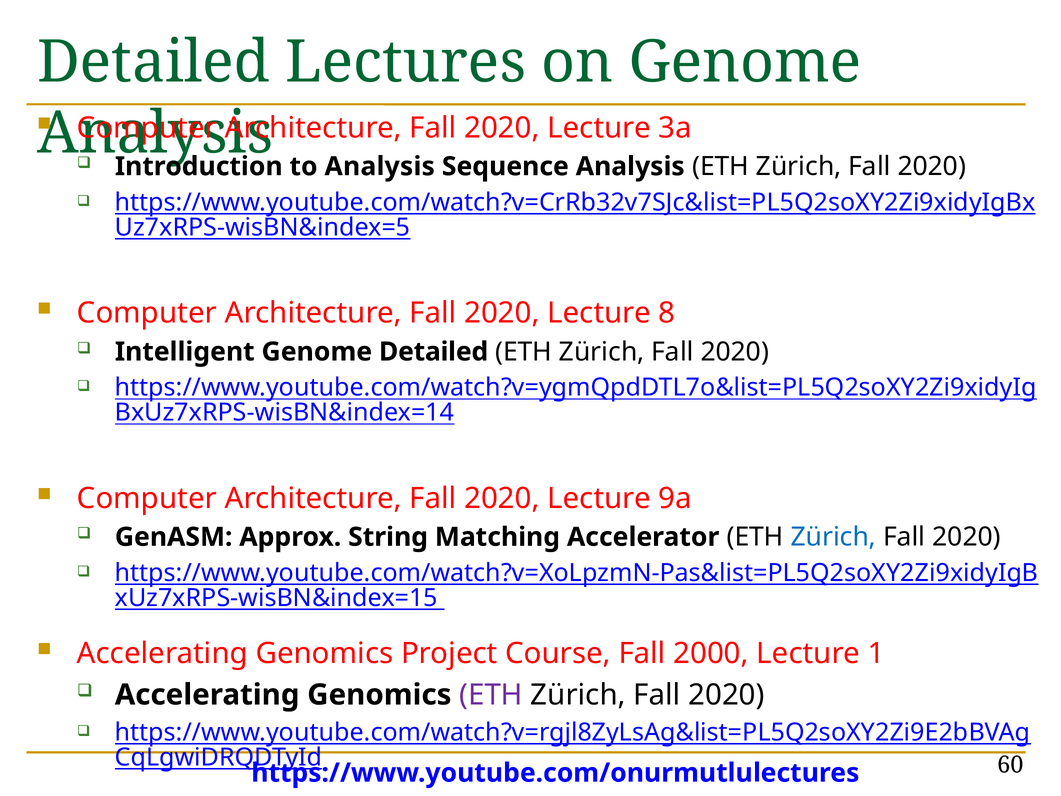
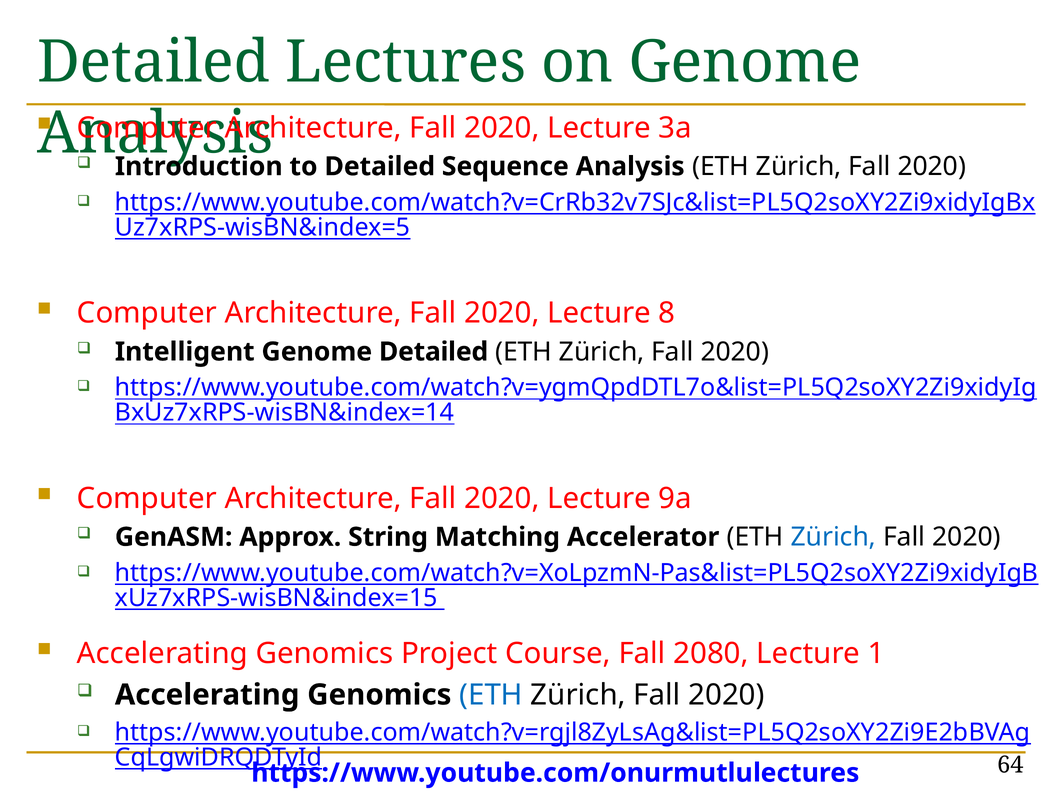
to Analysis: Analysis -> Detailed (380, 166)
2000: 2000 -> 2080 (711, 653)
ETH colour: purple -> blue (491, 695)
60: 60 -> 64 (1010, 765)
